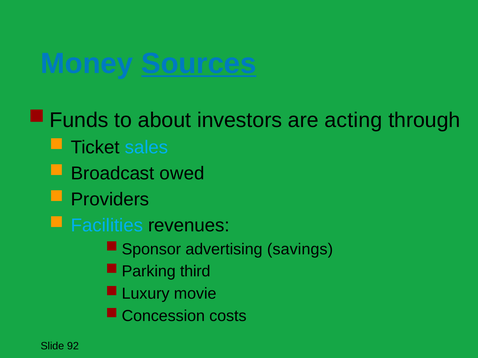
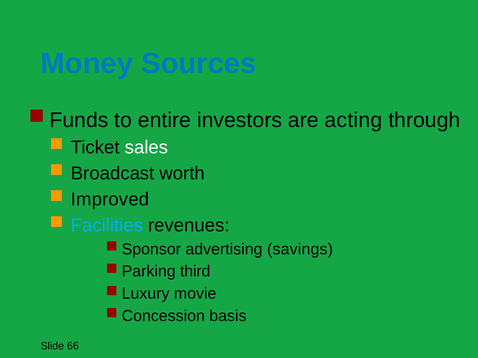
Sources underline: present -> none (199, 64)
about: about -> entire (165, 120)
sales colour: light blue -> white (146, 148)
owed: owed -> worth (182, 174)
Providers: Providers -> Improved (110, 200)
costs: costs -> basis (228, 316)
92: 92 -> 66 (73, 346)
